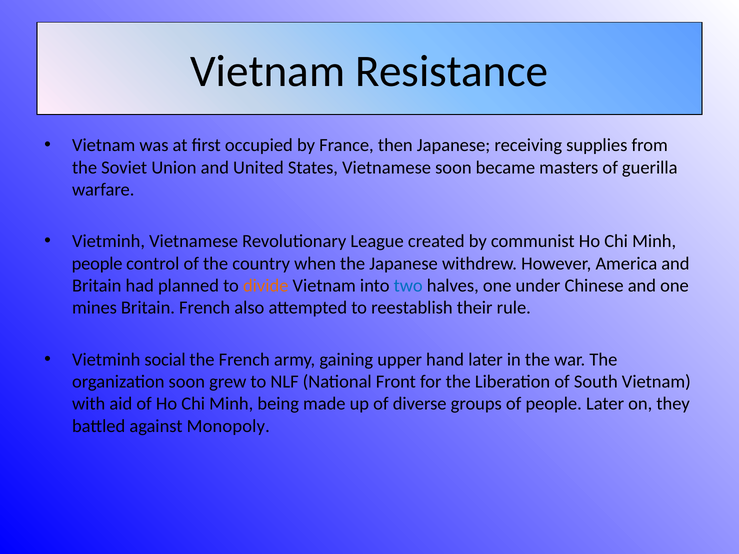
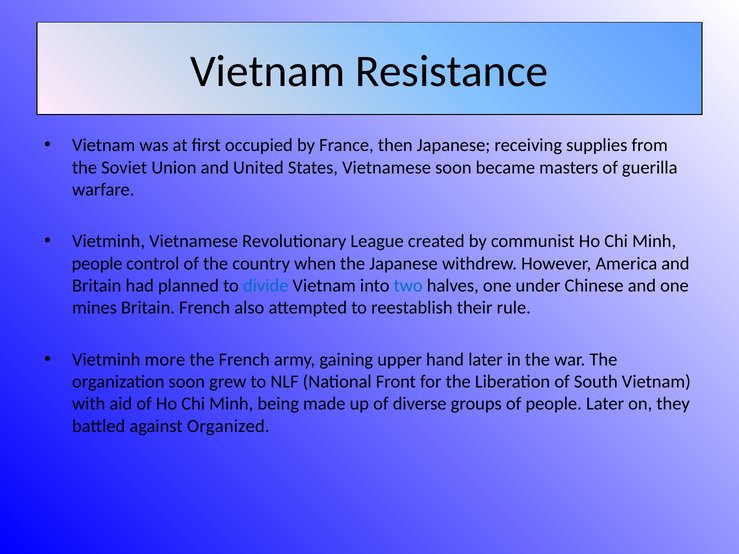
divide colour: orange -> blue (266, 286)
social: social -> more (165, 360)
Monopoly: Monopoly -> Organized (228, 426)
